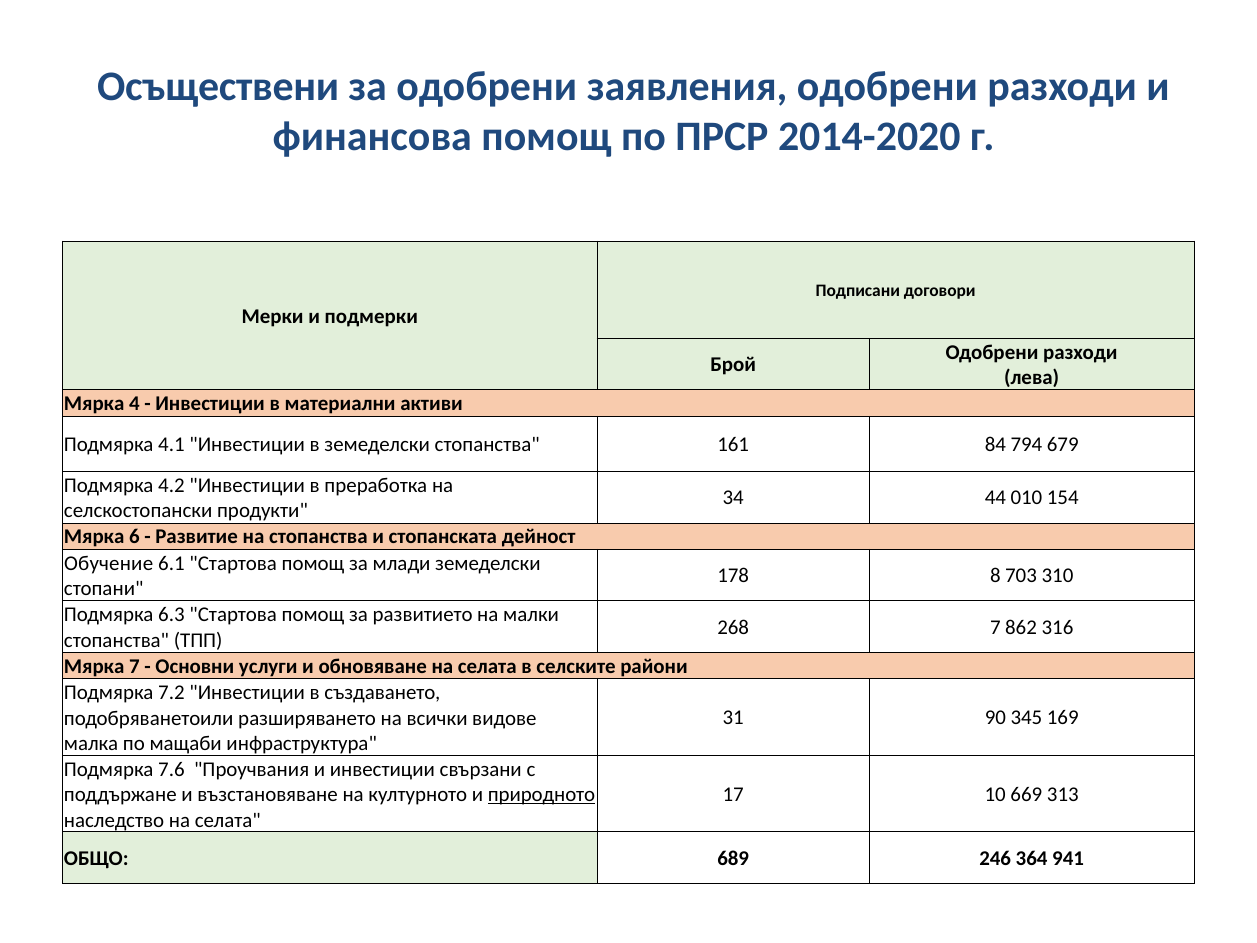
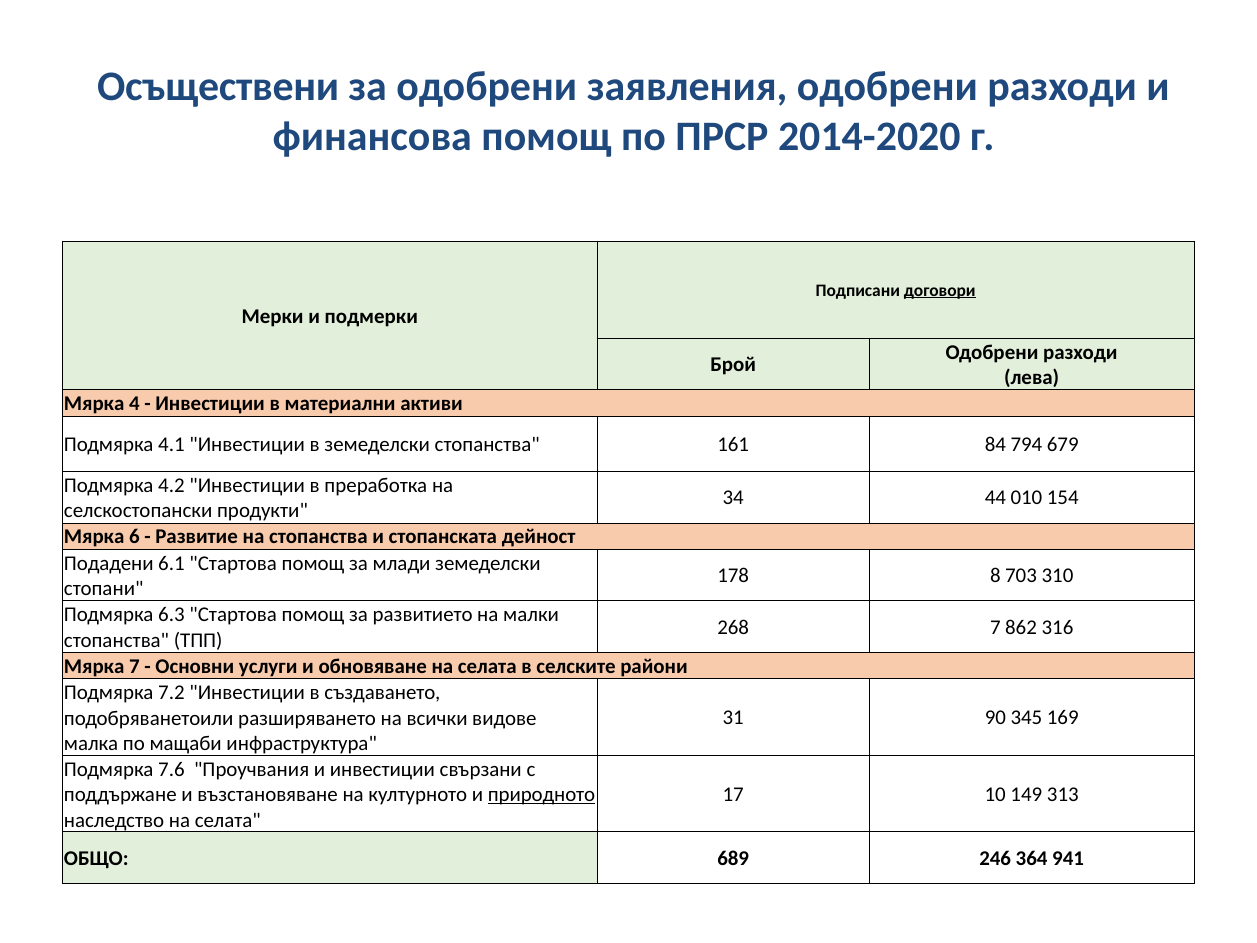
договори underline: none -> present (940, 290)
Обучение: Обучение -> Подадени (109, 563)
669: 669 -> 149 (1026, 794)
